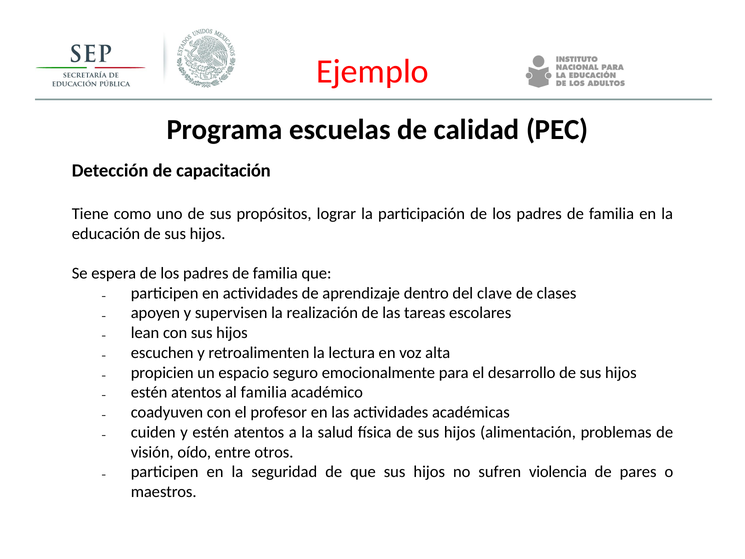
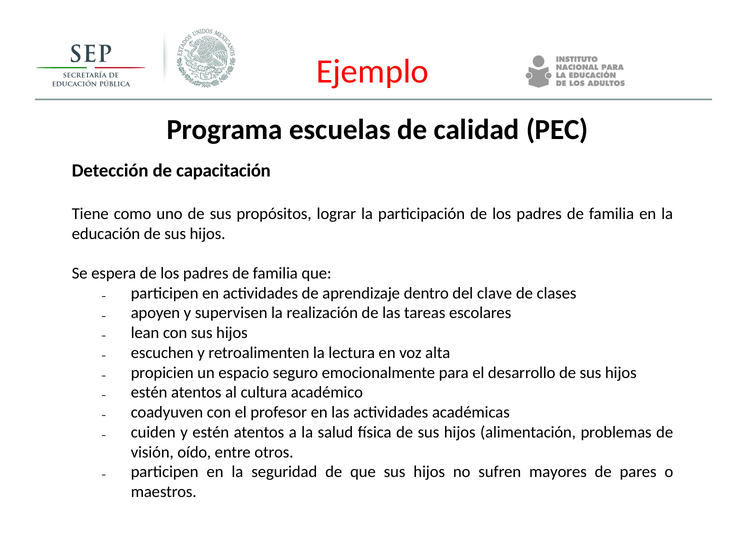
al familia: familia -> cultura (264, 392)
violencia: violencia -> mayores (558, 472)
